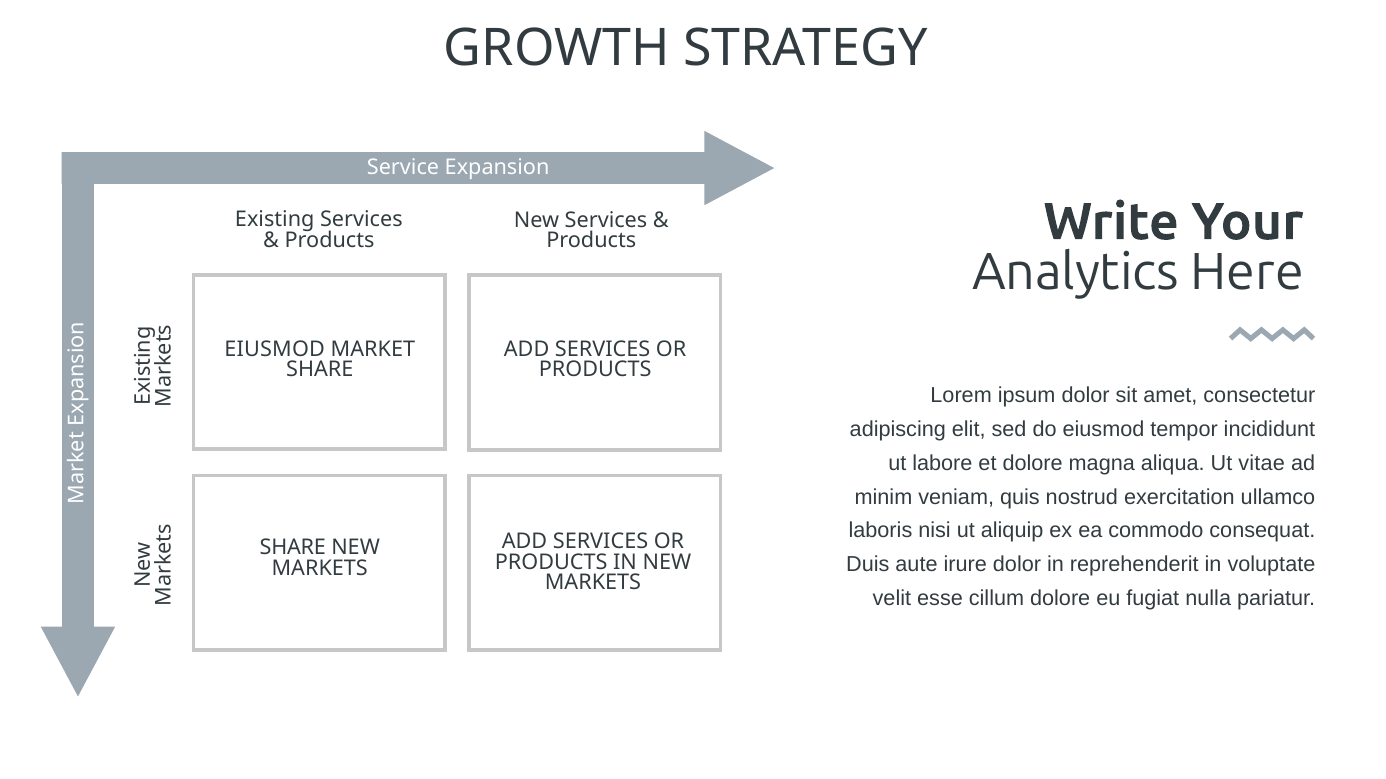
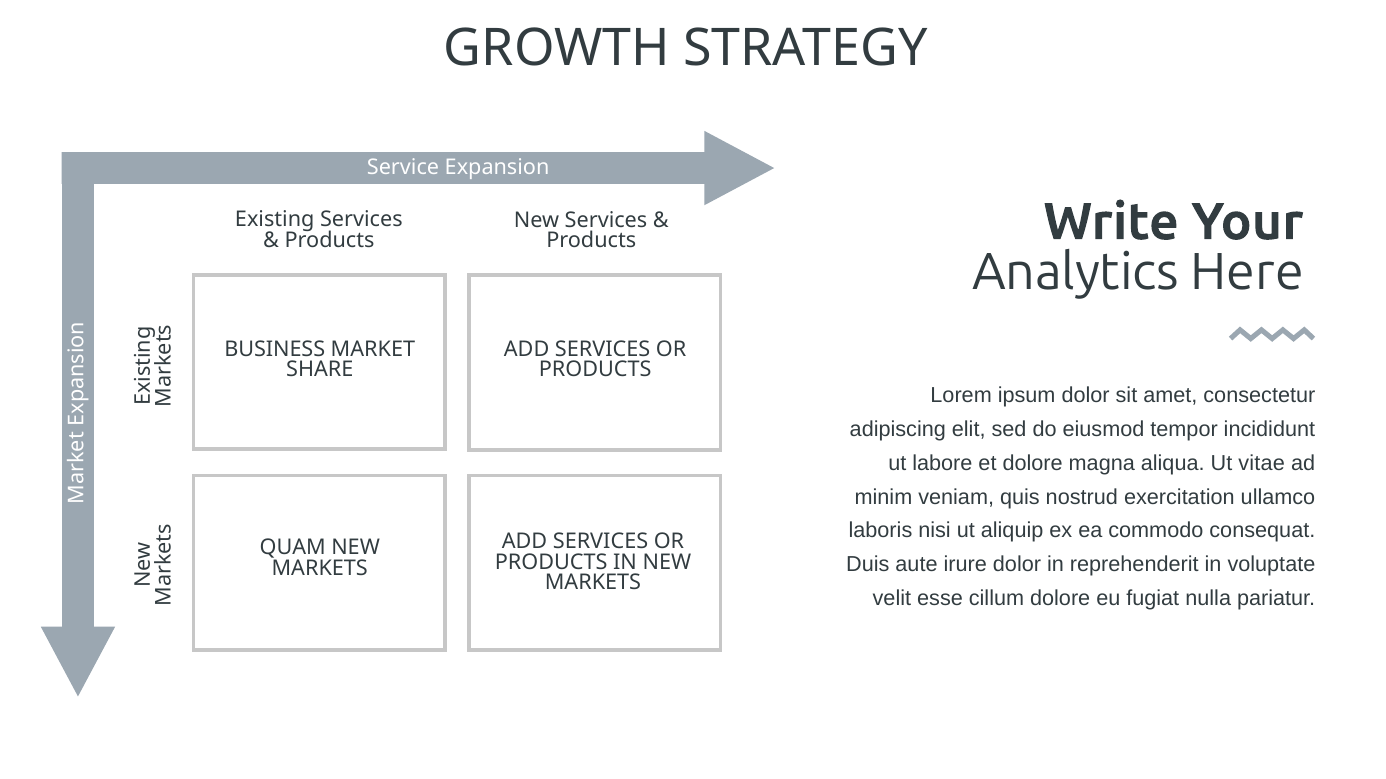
EIUSMOD: EIUSMOD -> BUSINESS (275, 349)
SHARE: SHARE -> QUAM (293, 548)
